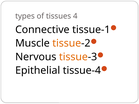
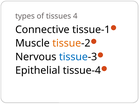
tissue colour: orange -> blue (73, 57)
